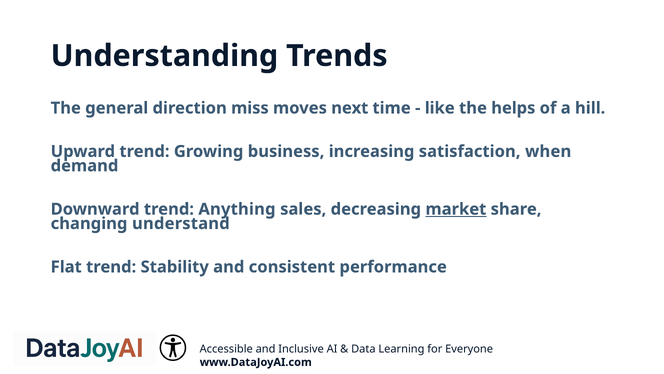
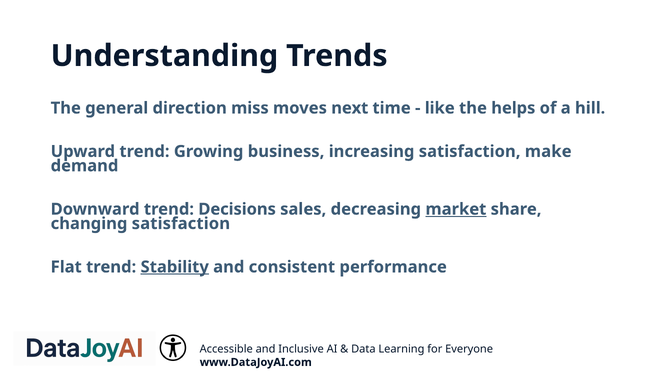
when: when -> make (548, 151)
Anything: Anything -> Decisions (237, 209)
changing understand: understand -> satisfaction (181, 223)
Stability underline: none -> present (175, 267)
